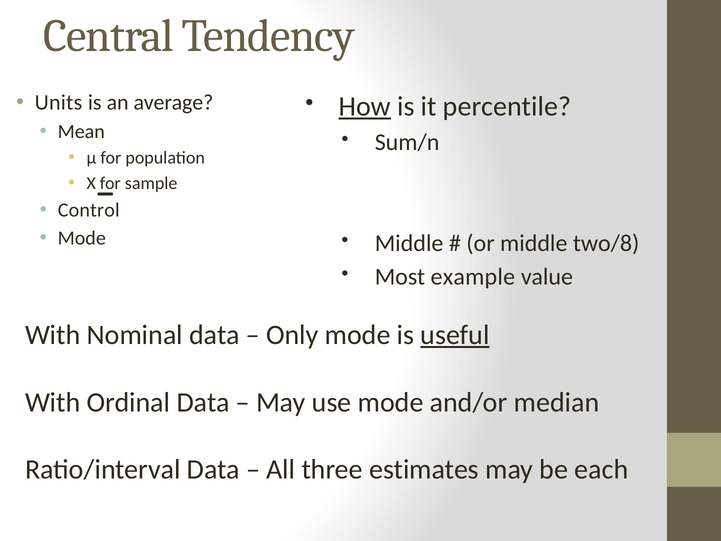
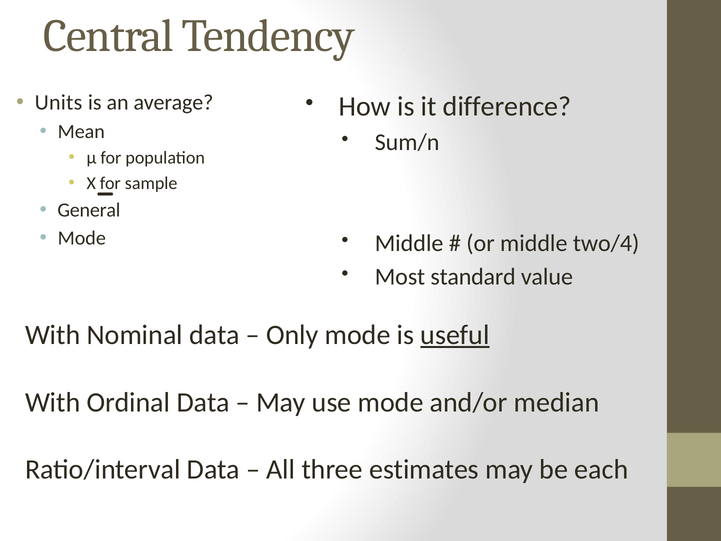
How underline: present -> none (365, 106)
percentile: percentile -> difference (507, 106)
Control: Control -> General (89, 210)
two/8: two/8 -> two/4 (606, 243)
example: example -> standard (473, 277)
